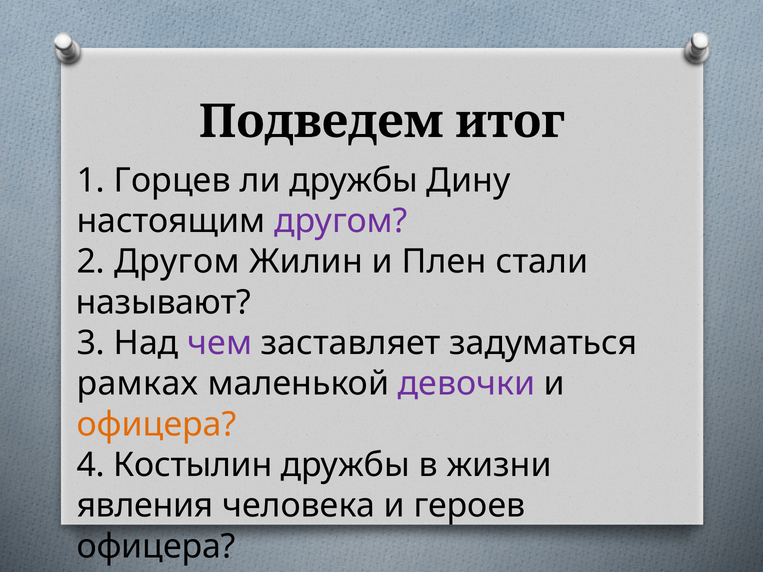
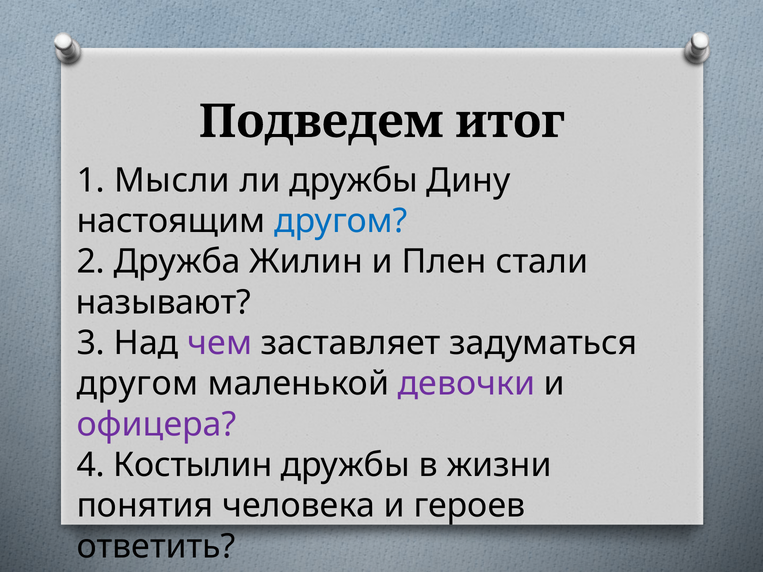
Горцев: Горцев -> Мысли (172, 180)
другом colour: purple -> blue (341, 221)
2 Другом: Другом -> Дружба (177, 262)
рамках: рамках -> другом (138, 384)
офицера colour: orange -> purple (156, 425)
явления: явления -> понятия (145, 506)
офицера: офицера -> ответить (156, 547)
